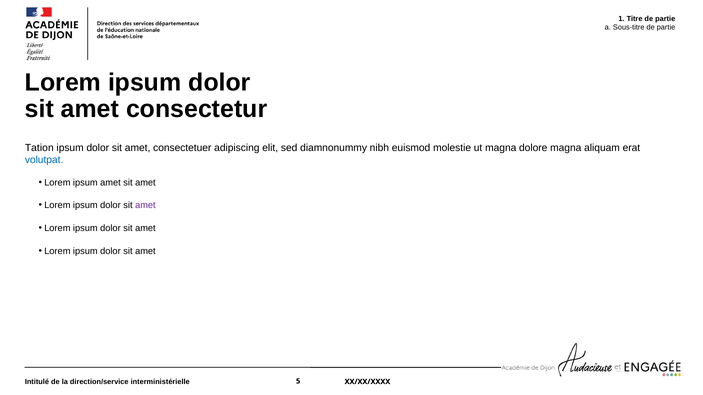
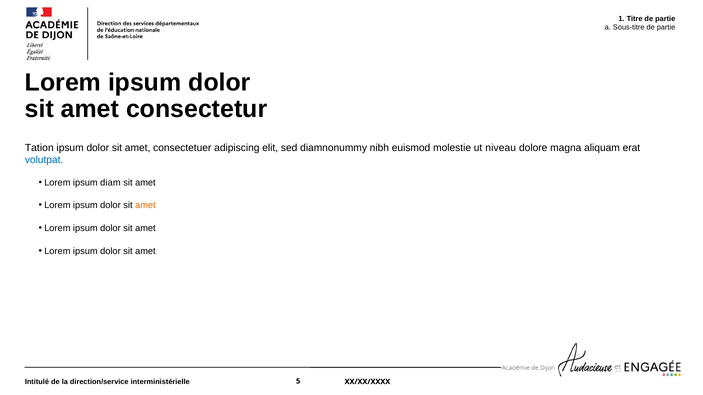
ut magna: magna -> niveau (501, 148)
ipsum amet: amet -> diam (110, 183)
amet colour: purple -> orange (145, 206)
